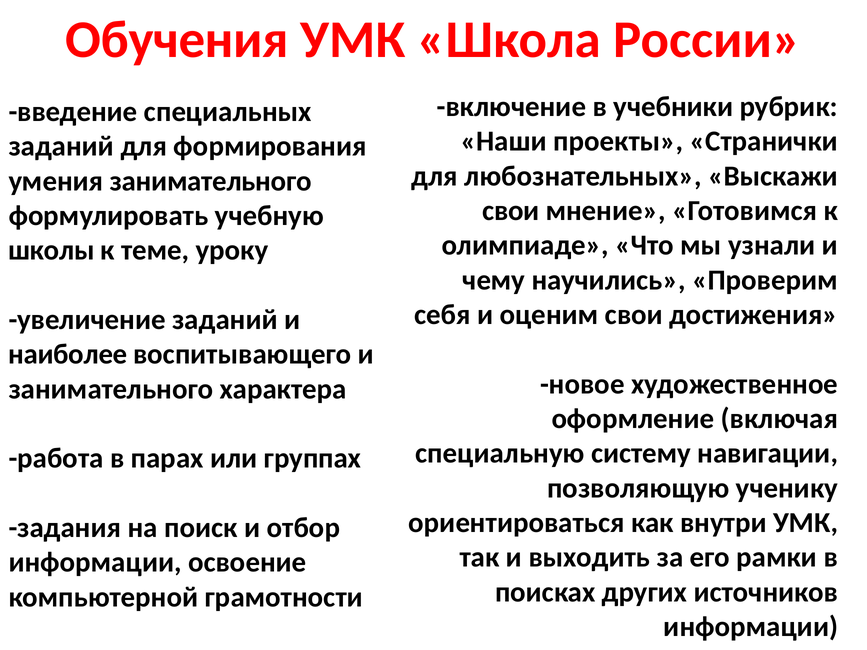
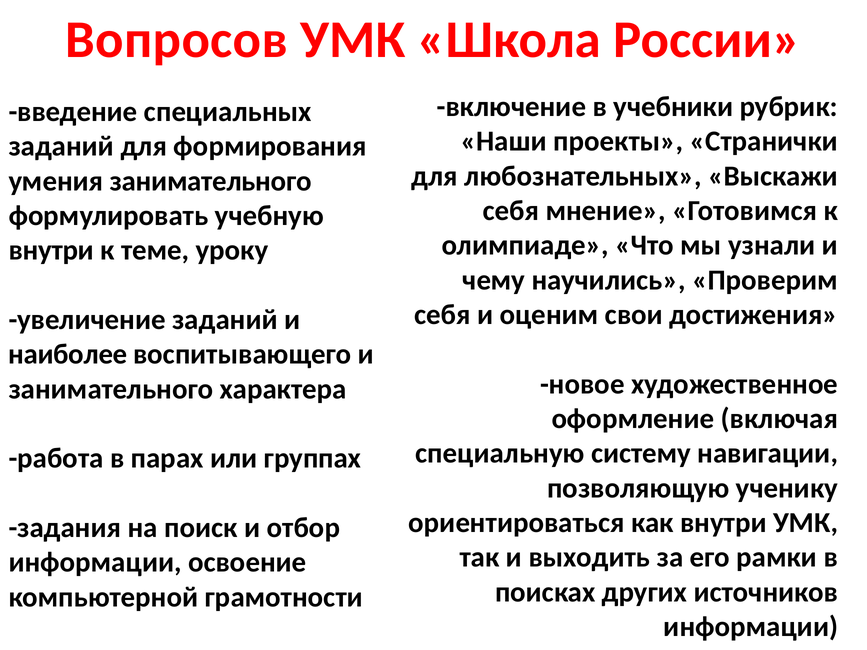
Обучения: Обучения -> Вопросов (177, 40)
свои: свои -> себя (511, 211)
школы: школы -> внутри (51, 250)
